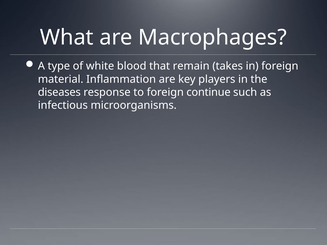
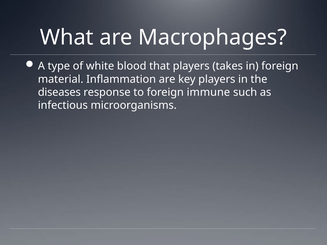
that remain: remain -> players (191, 66)
continue: continue -> immune (208, 92)
